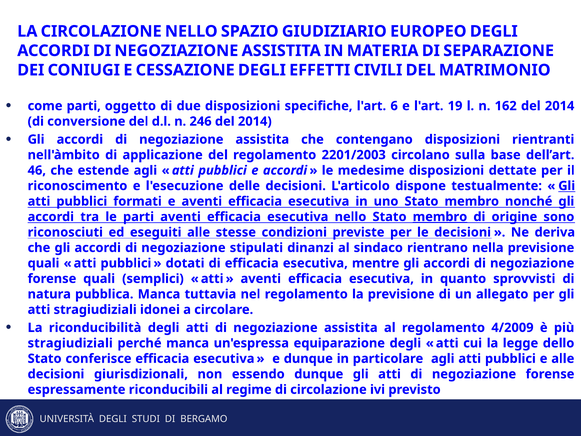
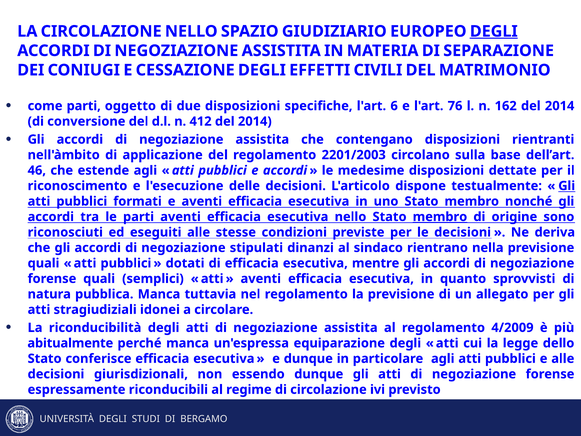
DEGLI underline: none -> present (494, 31)
19: 19 -> 76 (455, 106)
246: 246 -> 412 (201, 121)
stragiudiziali: stragiudiziali -> abitualmente (70, 343)
